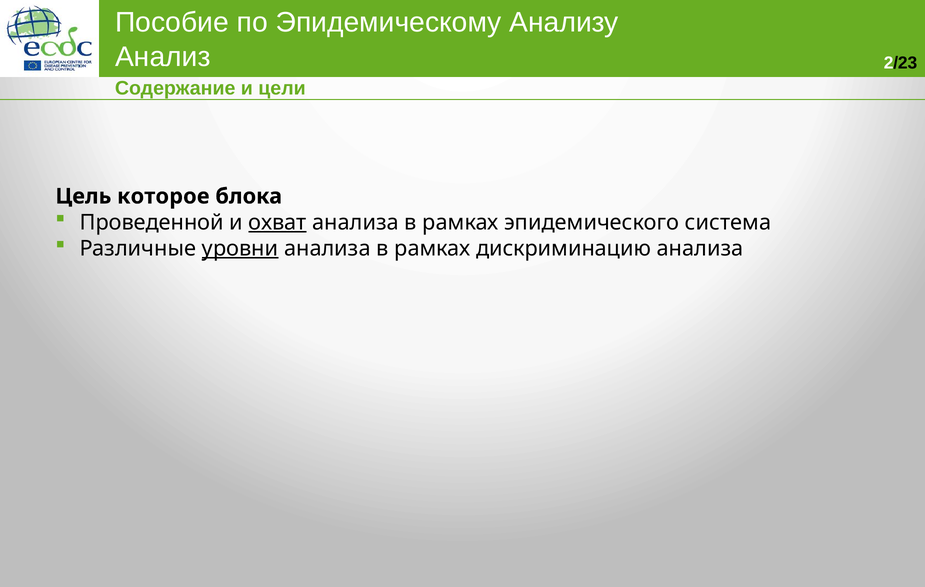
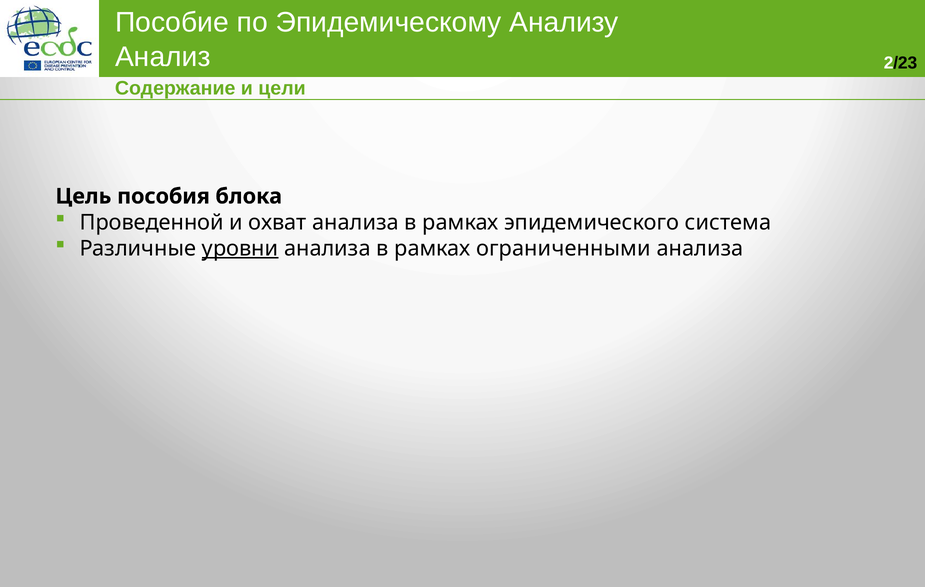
которое: которое -> пособия (163, 196)
охват underline: present -> none (277, 223)
дискриминацию: дискриминацию -> ограниченными (563, 249)
